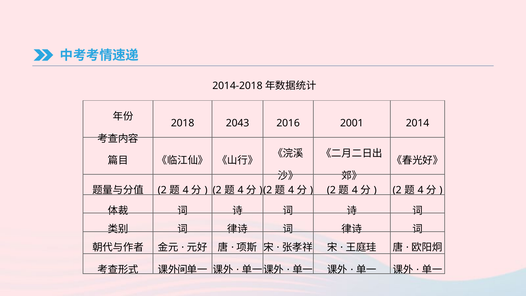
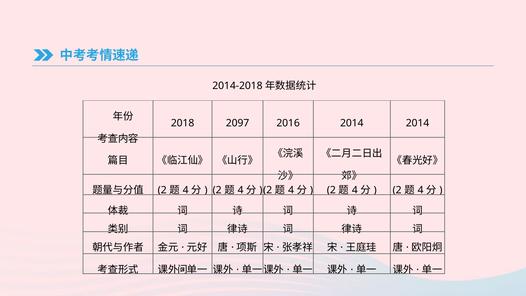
2043: 2043 -> 2097 (238, 123)
2016 2001: 2001 -> 2014 (352, 123)
